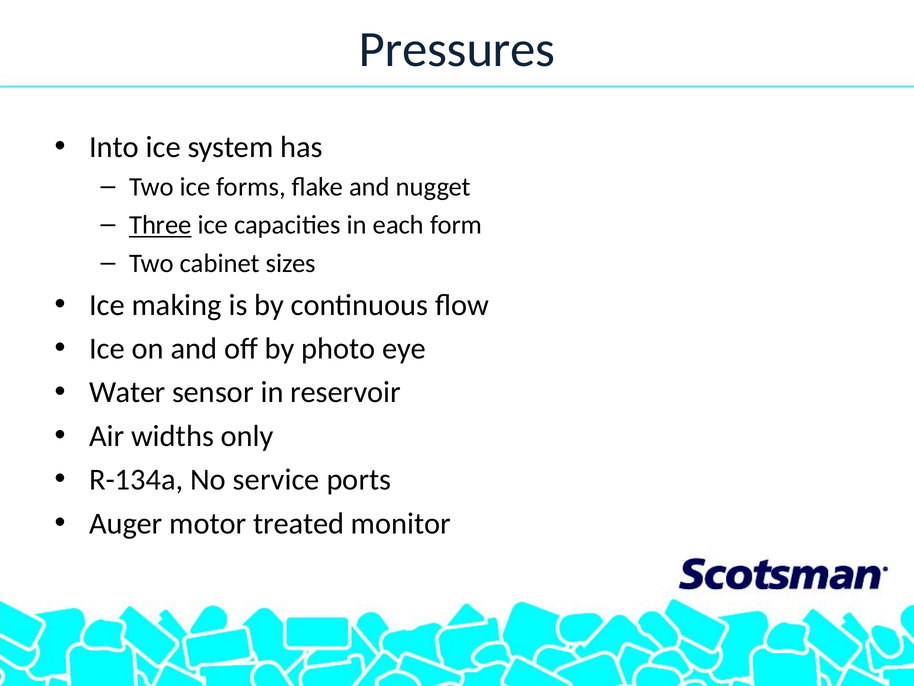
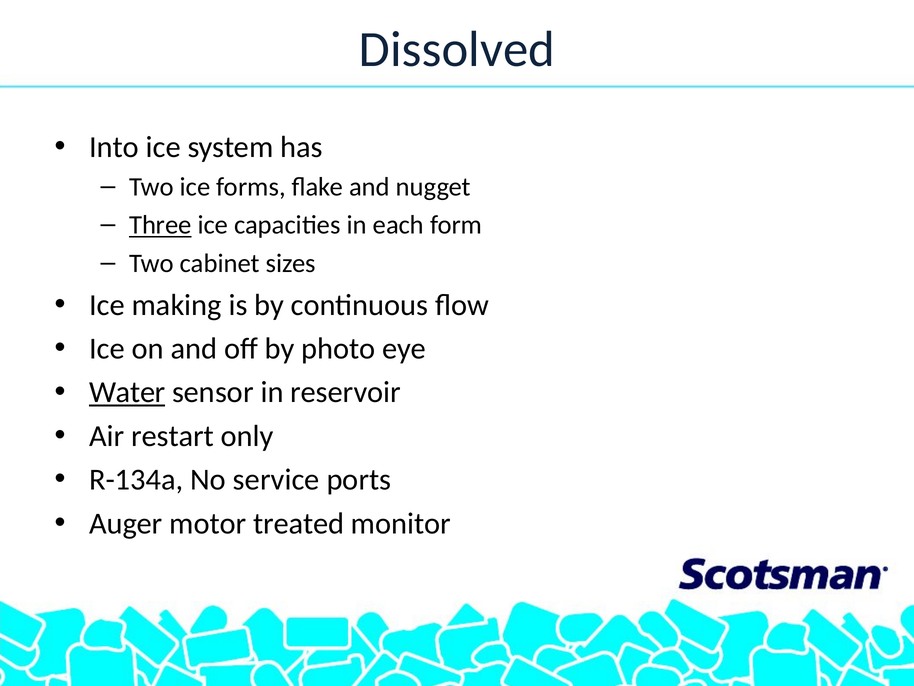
Pressures: Pressures -> Dissolved (457, 49)
Water underline: none -> present (127, 392)
widths: widths -> restart (173, 436)
